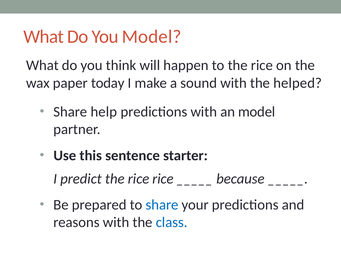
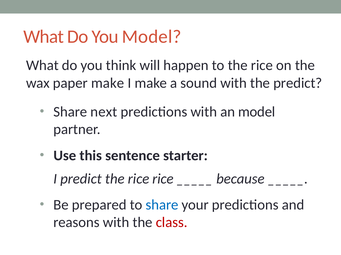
paper today: today -> make (108, 83)
the helped: helped -> predict (298, 83)
help: help -> next (104, 112)
class colour: blue -> red (172, 223)
